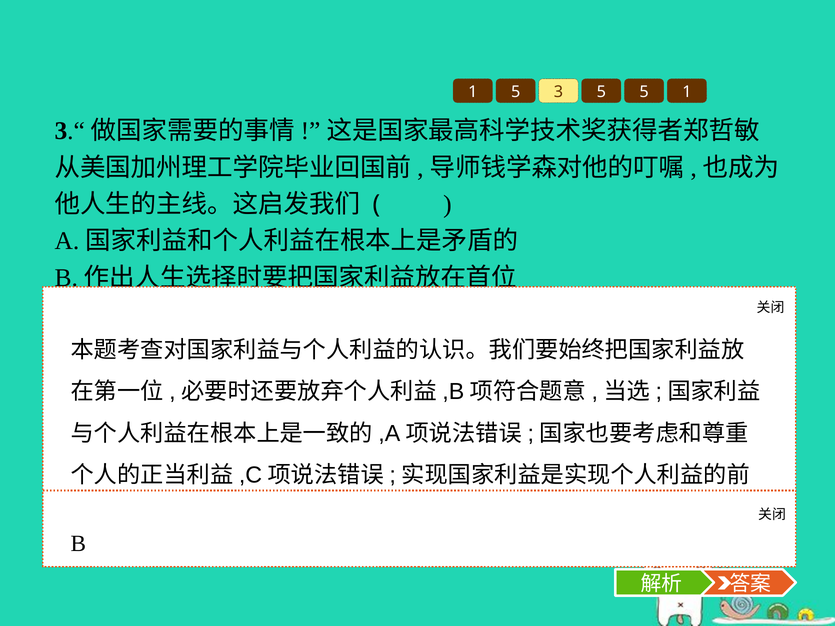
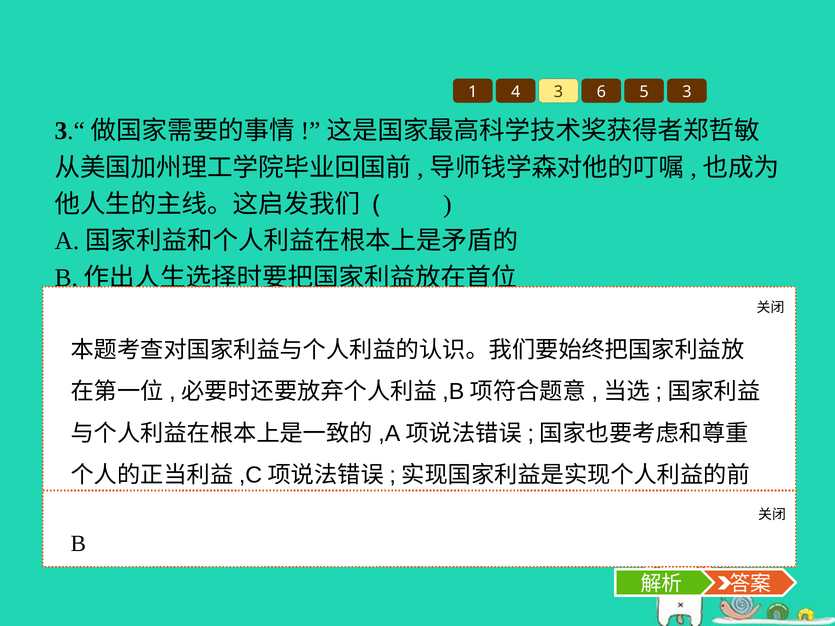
1 5: 5 -> 4 (516, 92)
3 5: 5 -> 6 (601, 92)
5 1: 1 -> 3 (687, 92)
